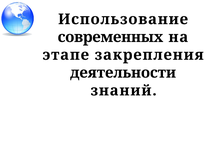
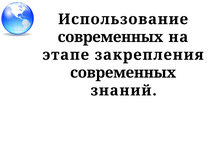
деятельности: деятельности -> современных (123, 72)
